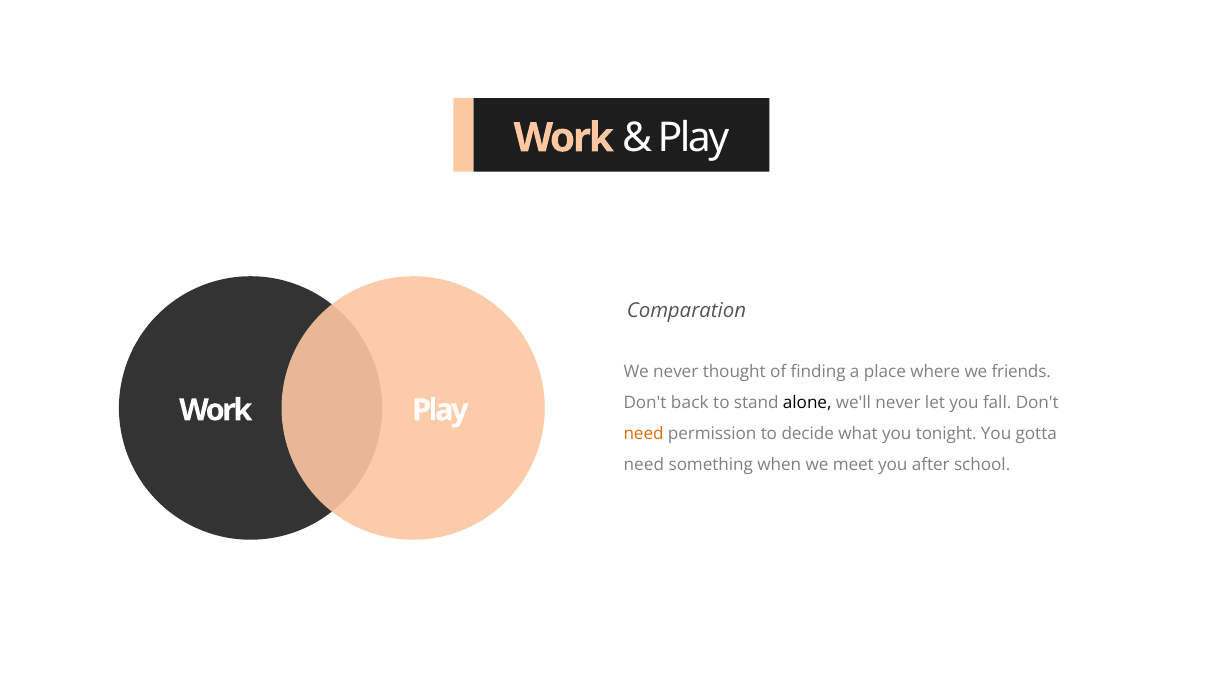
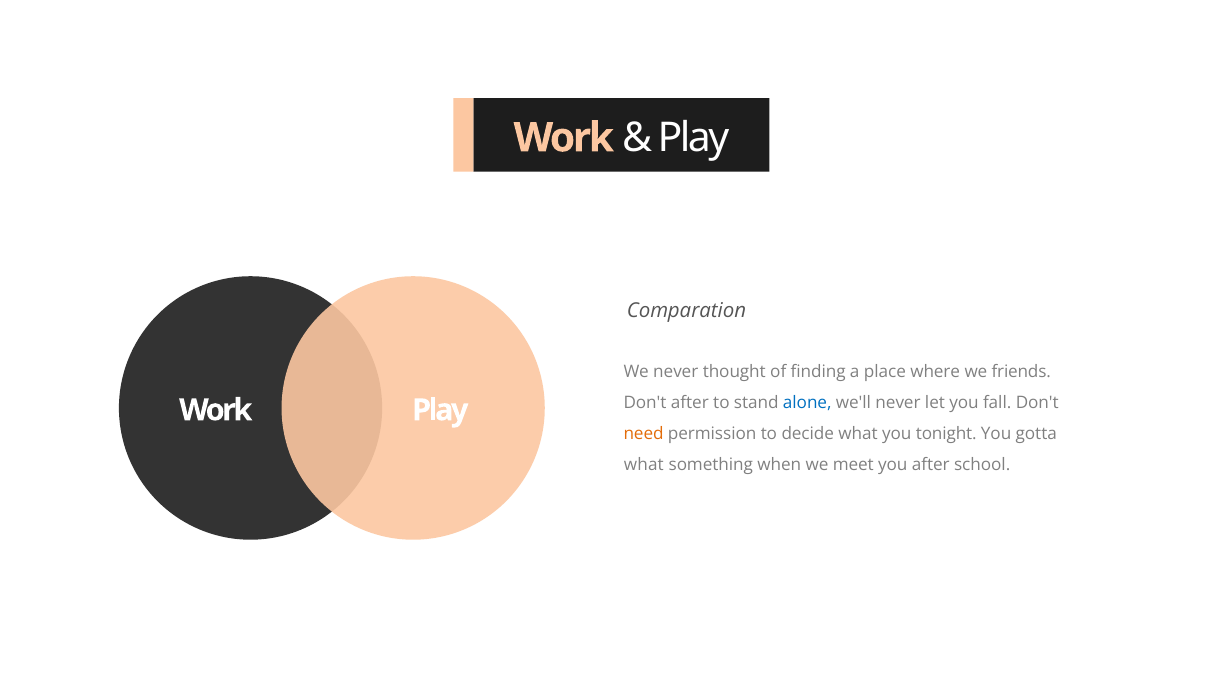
Don't back: back -> after (690, 403)
alone colour: black -> blue (807, 403)
need: need -> what (644, 464)
